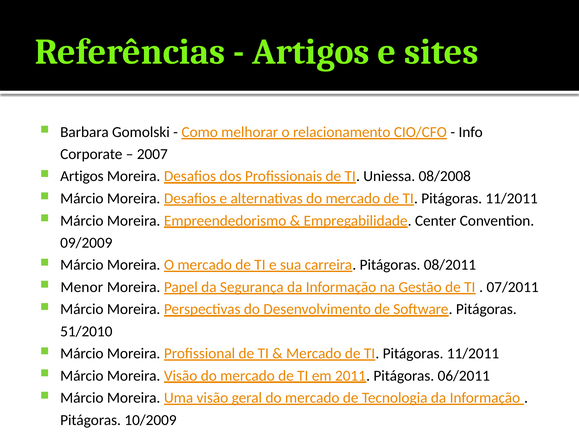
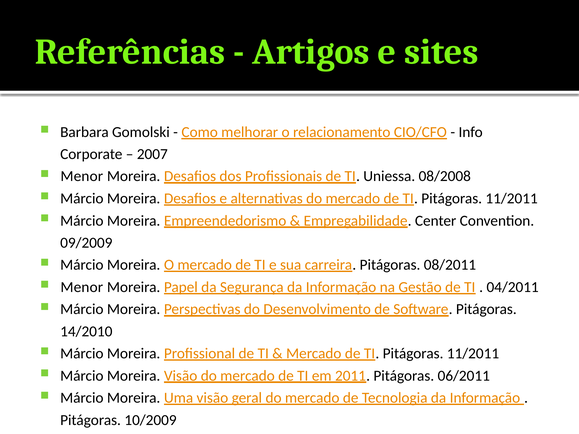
Artigos: Artigos -> Menor (82, 176)
07/2011: 07/2011 -> 04/2011 (513, 287)
51/2010: 51/2010 -> 14/2010 (86, 332)
